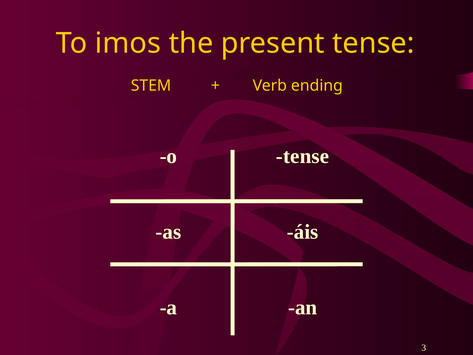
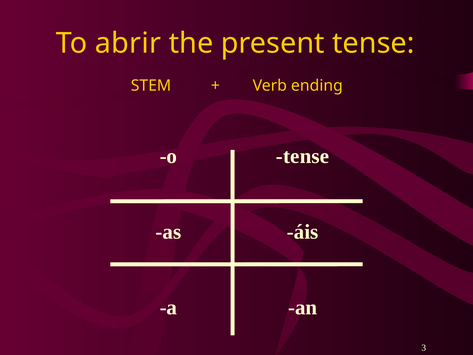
imos: imos -> abrir (128, 43)
